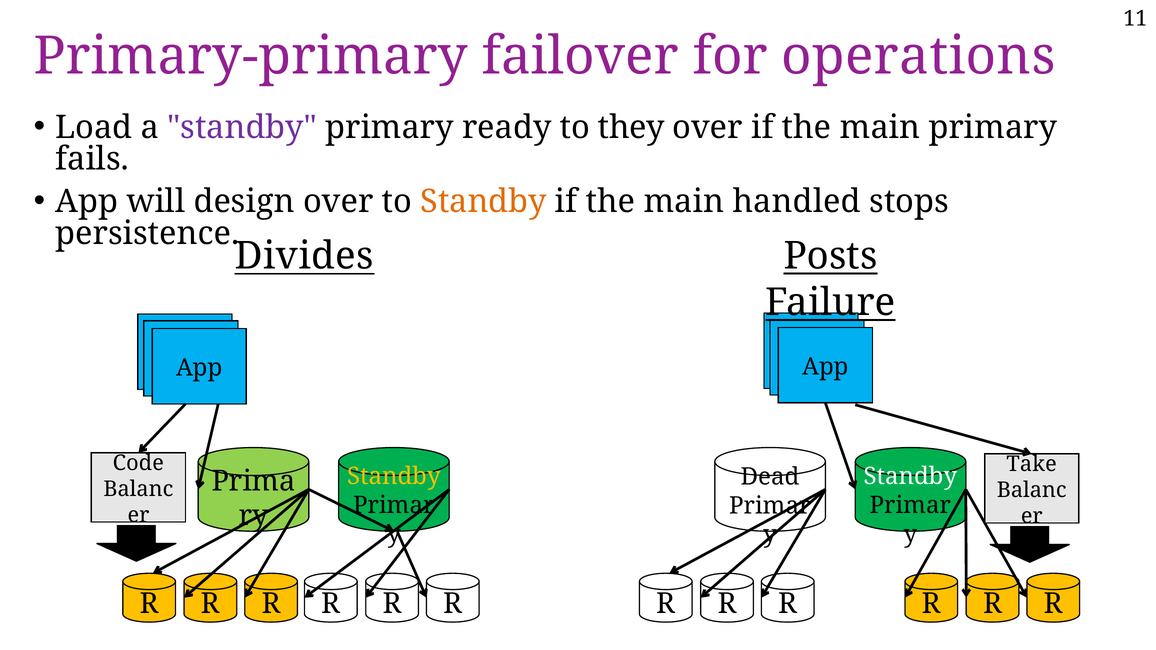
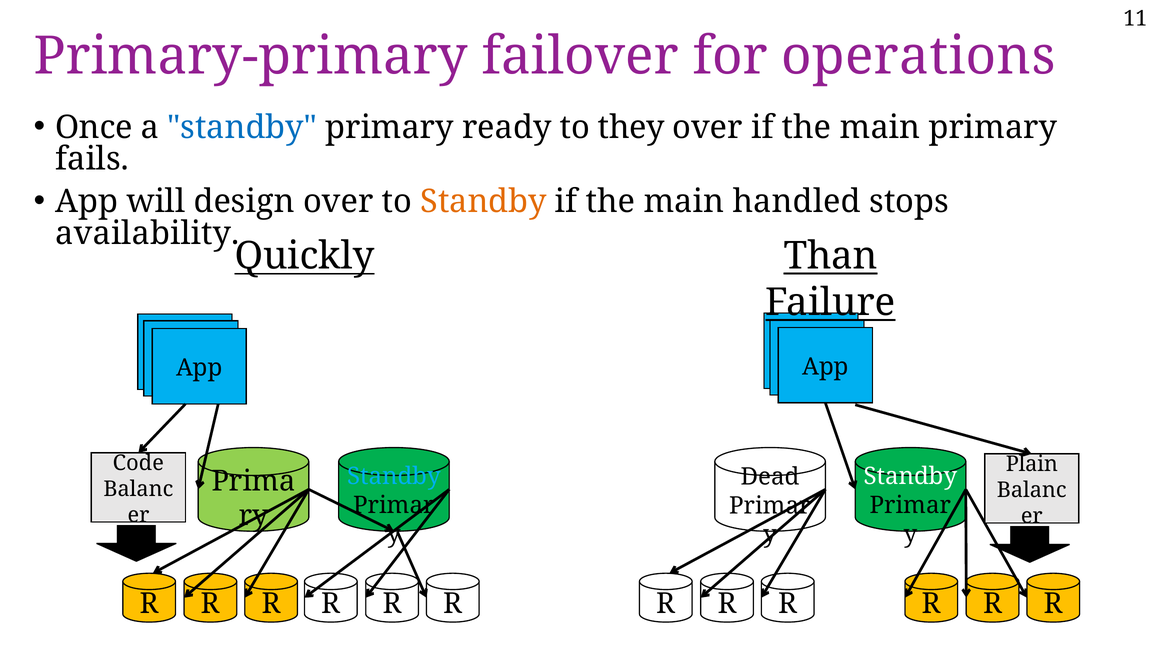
Load: Load -> Once (94, 128)
standby colour: purple -> blue (242, 128)
persistence: persistence -> availability (147, 233)
Divides: Divides -> Quickly (305, 256)
Posts: Posts -> Than (831, 256)
Take: Take -> Plain (1032, 464)
Standby colour: yellow -> light blue (394, 477)
